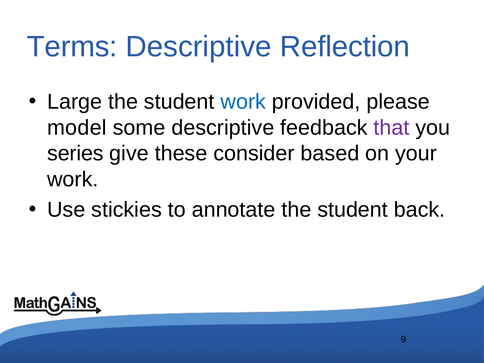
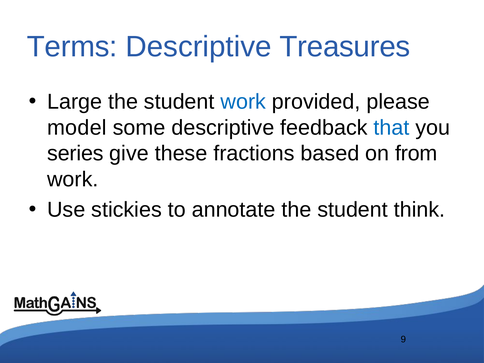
Reflection: Reflection -> Treasures (345, 47)
that colour: purple -> blue (392, 128)
consider: consider -> fractions (254, 153)
your: your -> from (416, 153)
back: back -> think (420, 210)
